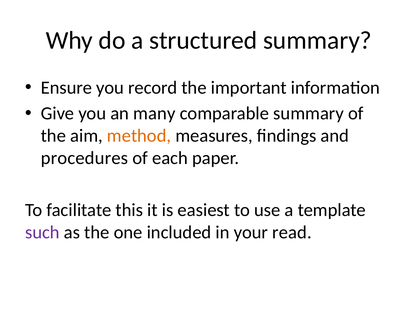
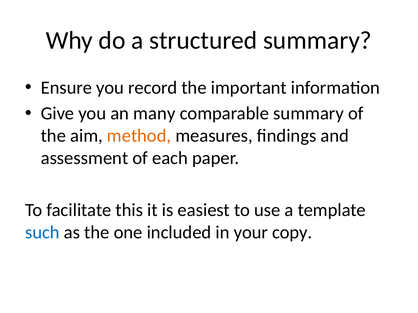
procedures: procedures -> assessment (85, 158)
such colour: purple -> blue (42, 233)
read: read -> copy (292, 233)
